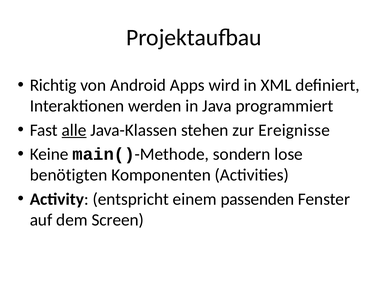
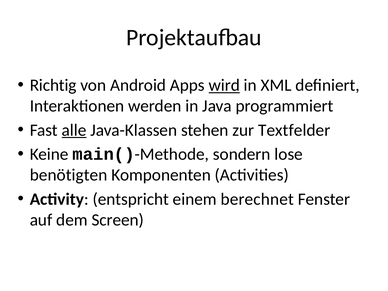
wird underline: none -> present (224, 85)
Ereignisse: Ereignisse -> Textfelder (294, 130)
passenden: passenden -> berechnet (257, 199)
